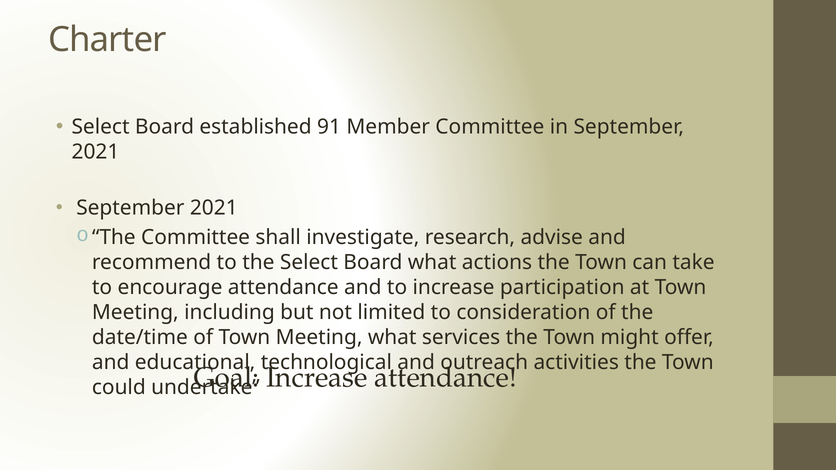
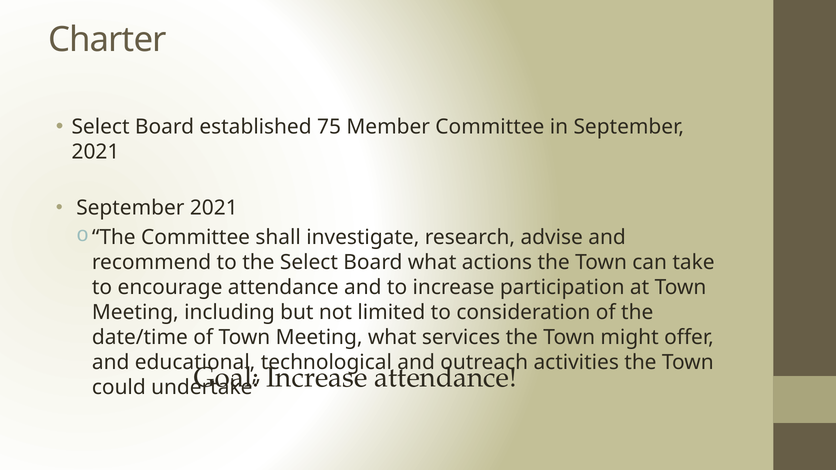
91: 91 -> 75 (329, 127)
